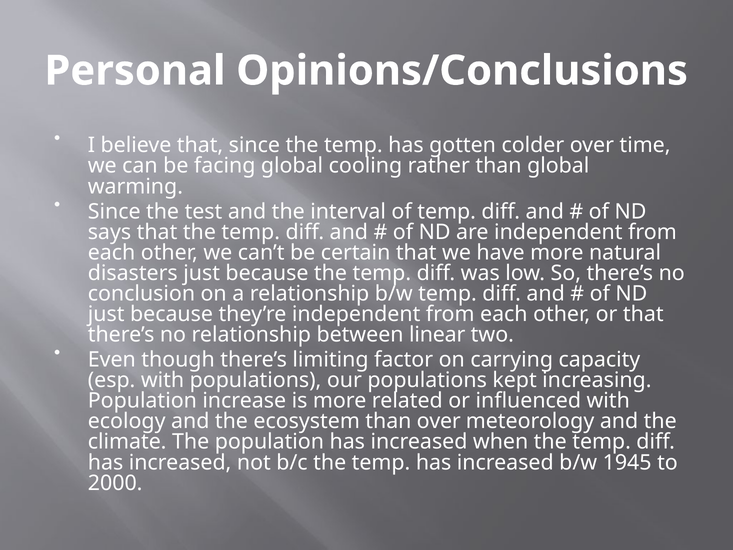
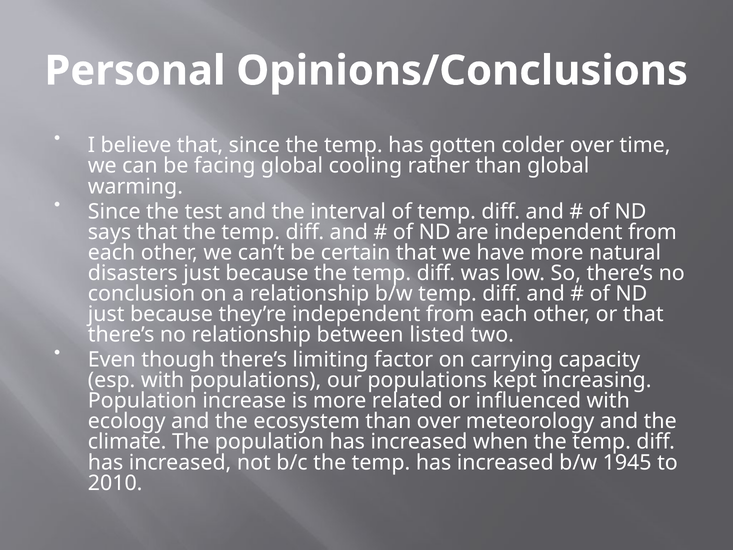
linear: linear -> listed (437, 335)
2000: 2000 -> 2010 (115, 483)
